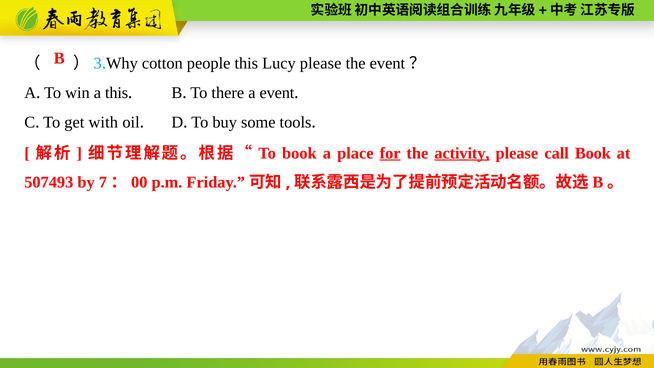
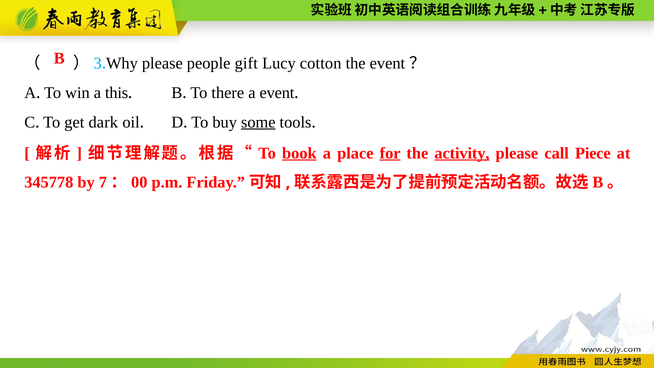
cotton: cotton -> please (162, 63)
people this: this -> gift (246, 63)
Lucy please: please -> cotton (321, 63)
with: with -> dark (103, 122)
some underline: none -> present (258, 122)
book underline: none -> present (299, 153)
call Book: Book -> Piece (593, 153)
507493: 507493 -> 345778 (49, 183)
